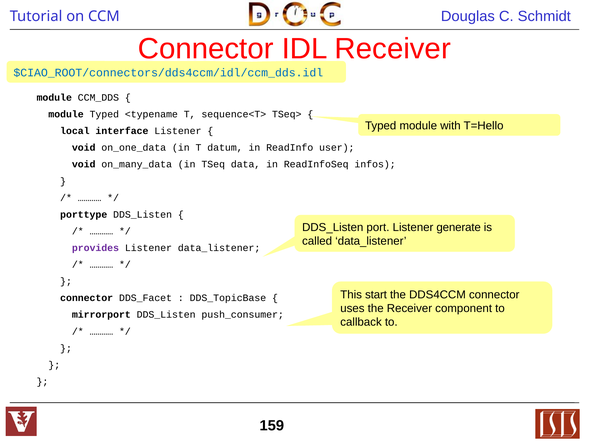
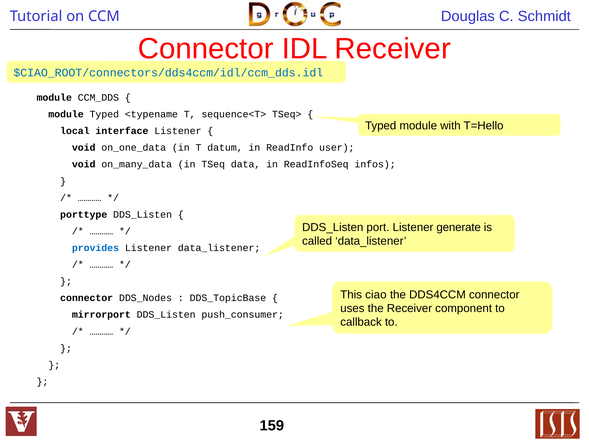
provides colour: purple -> blue (95, 248)
start: start -> ciao (376, 294)
DDS_Facet: DDS_Facet -> DDS_Nodes (146, 298)
